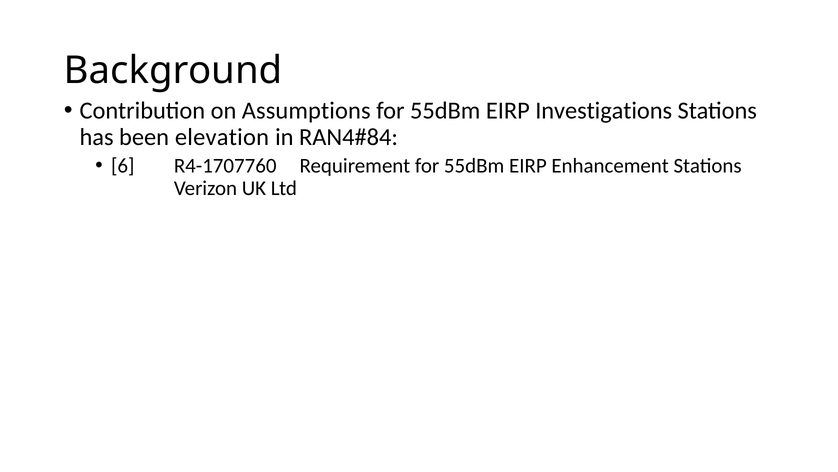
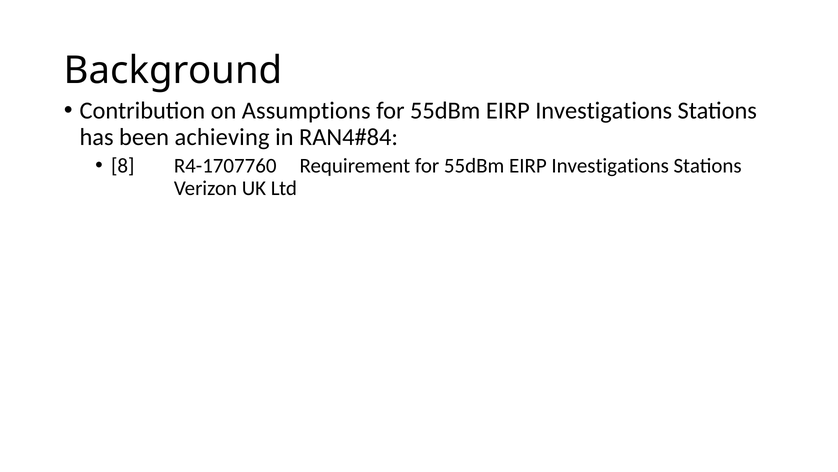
elevation: elevation -> achieving (222, 137)
6: 6 -> 8 (123, 166)
Enhancement: Enhancement -> Investigations (610, 166)
